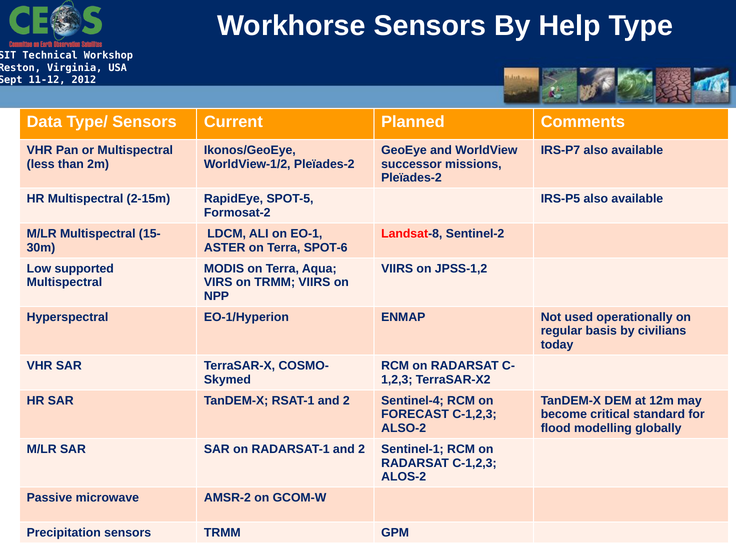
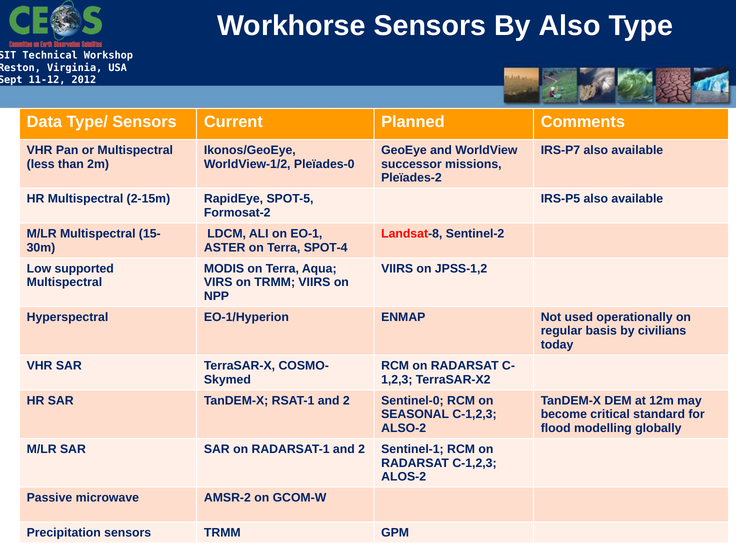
By Help: Help -> Also (570, 26)
WorldView-1/2 Pleïades-2: Pleïades-2 -> Pleïades-0 (324, 164)
SPOT-6: SPOT-6 -> SPOT-4 (326, 247)
Sentinel-4: Sentinel-4 -> Sentinel-0 (412, 401)
FORECAST: FORECAST -> SEASONAL (415, 414)
